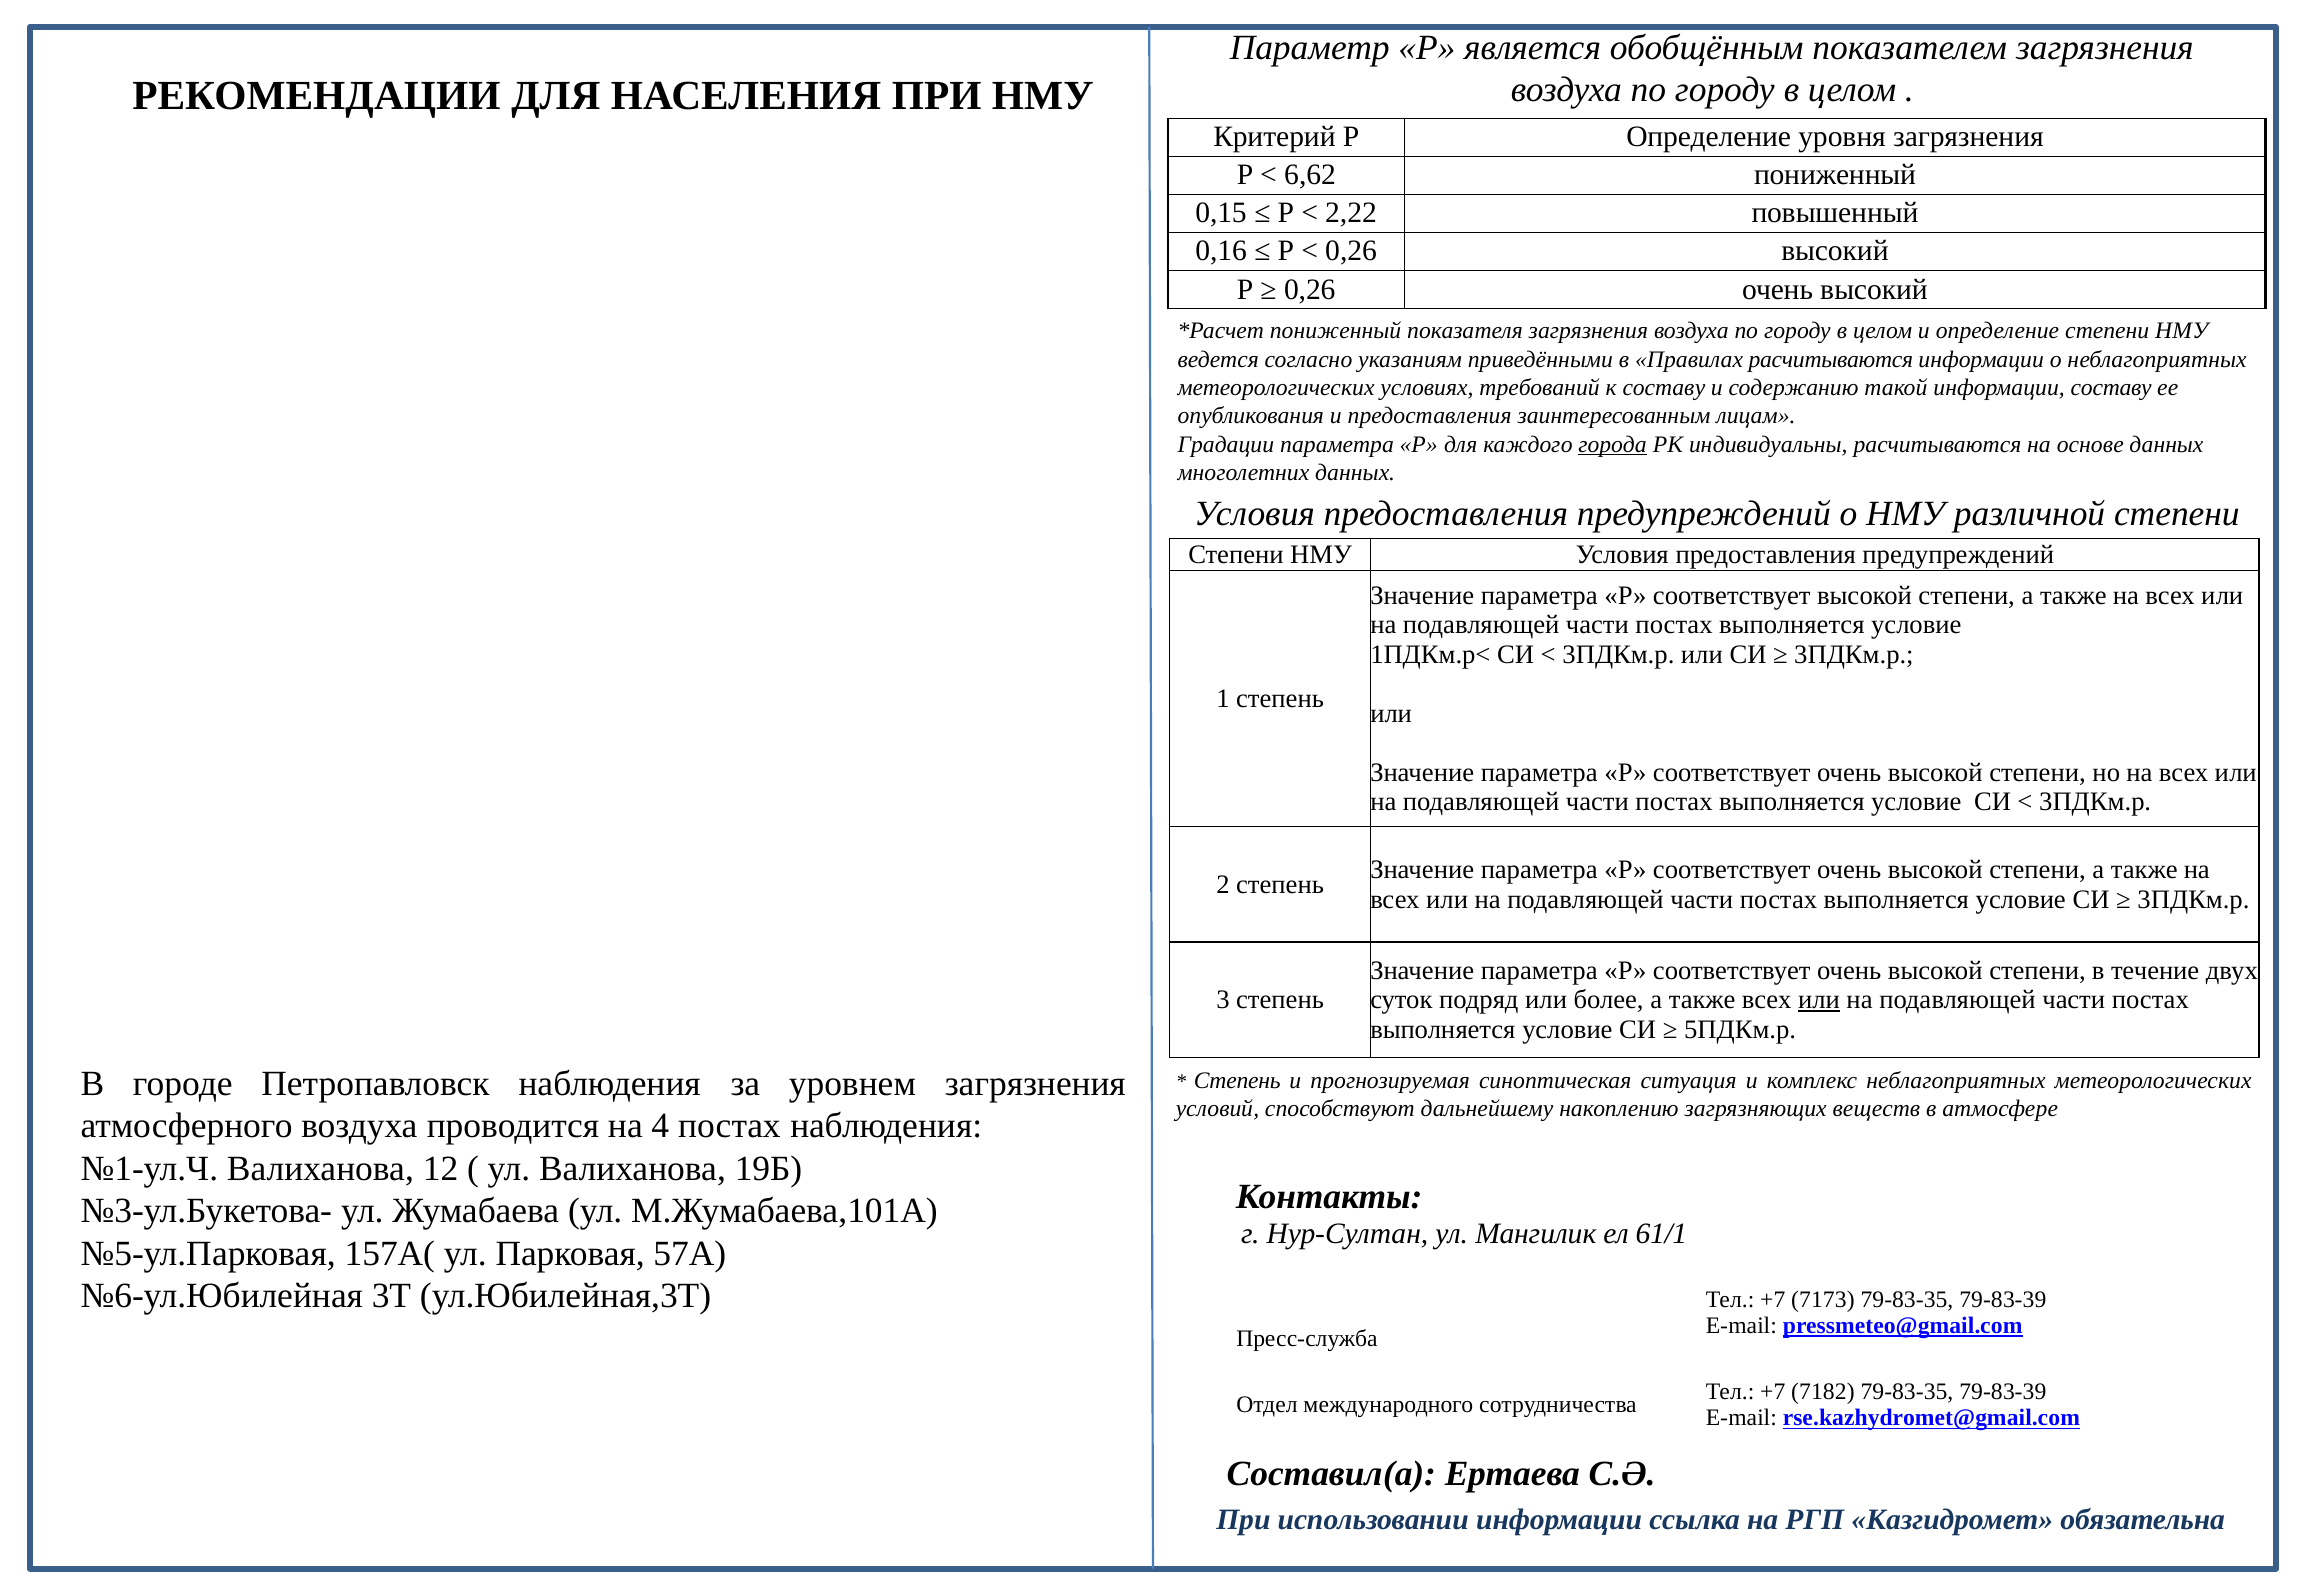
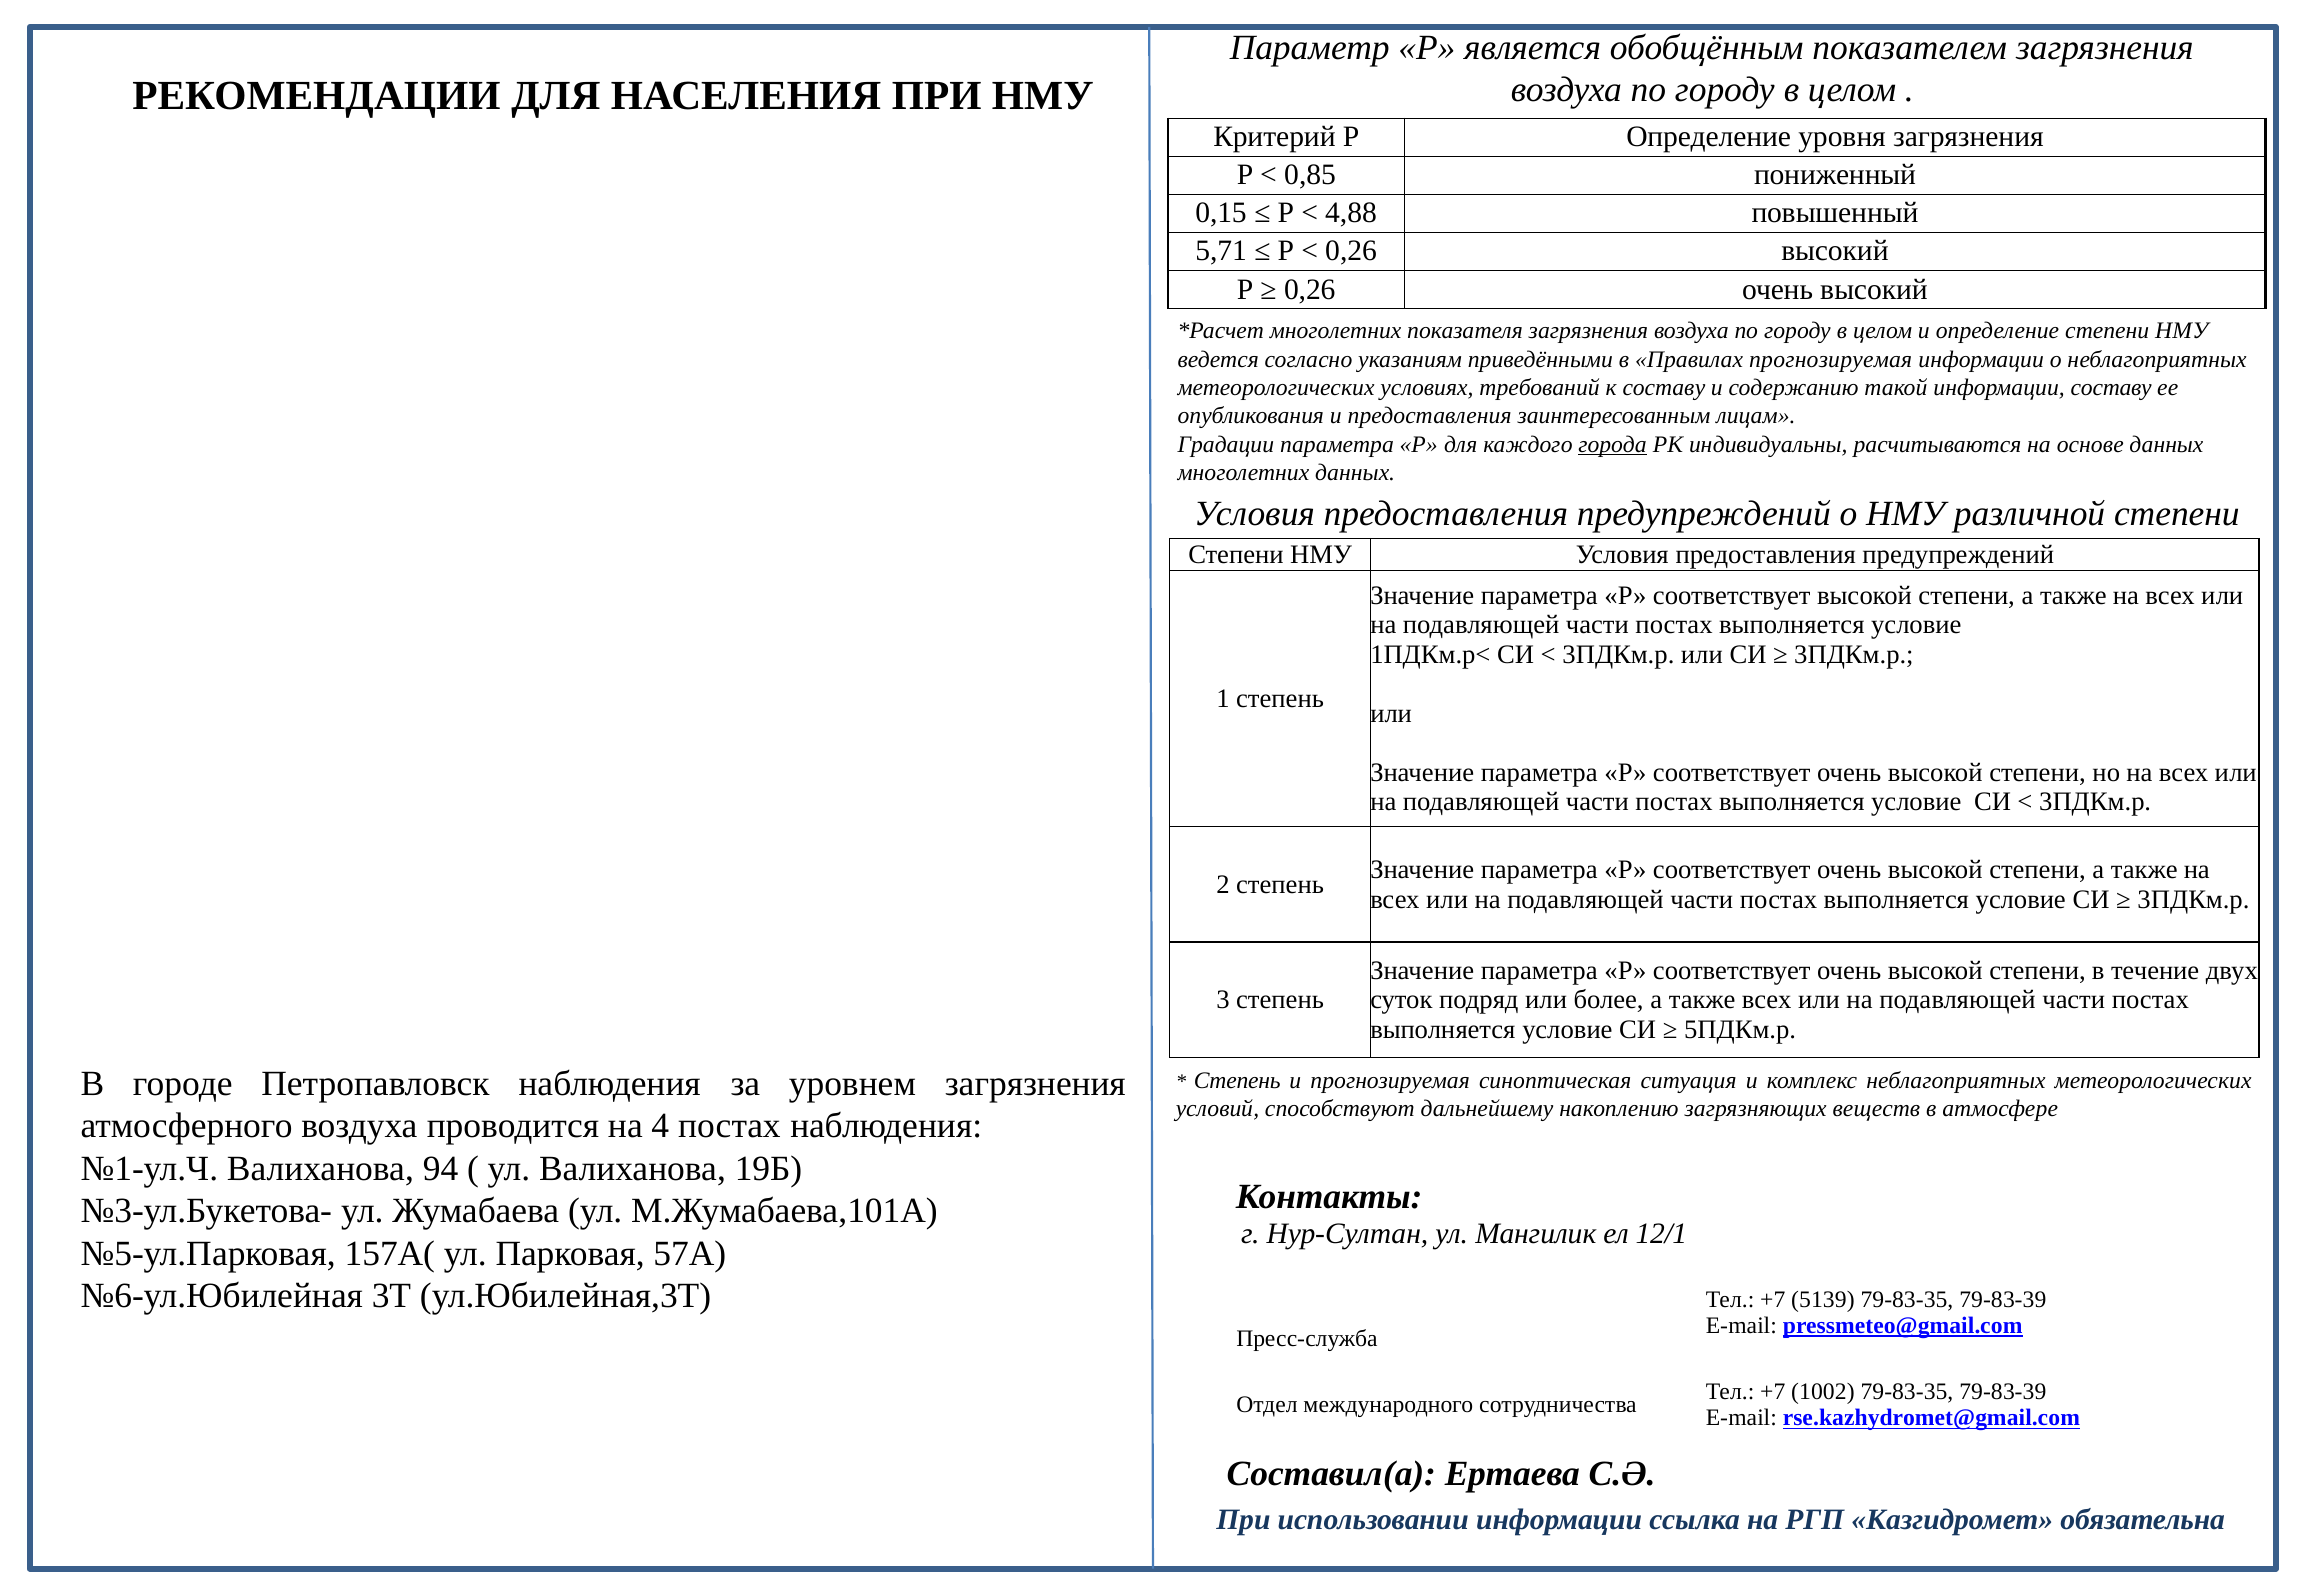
6,62: 6,62 -> 0,85 (1310, 175)
2,22: 2,22 -> 4,88 (1351, 213)
0,16: 0,16 -> 5,71 (1221, 251)
пониженный: пониженный -> многолетних (1336, 331)
Правилах расчитываются: расчитываются -> прогнозируемая (1831, 360)
или underline: present -> none (1819, 1000)
12: 12 -> 94 (441, 1169)
61/1: 61/1 -> 12/1 (1661, 1234)
7173: 7173 -> 5139 (1823, 1300)
7182: 7182 -> 1002 (1823, 1392)
